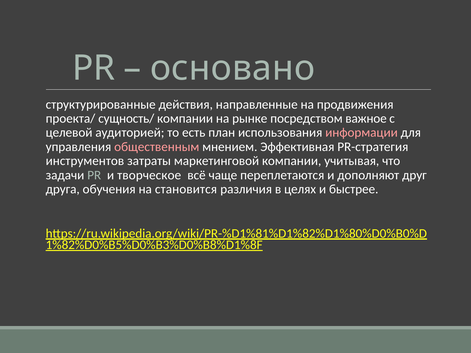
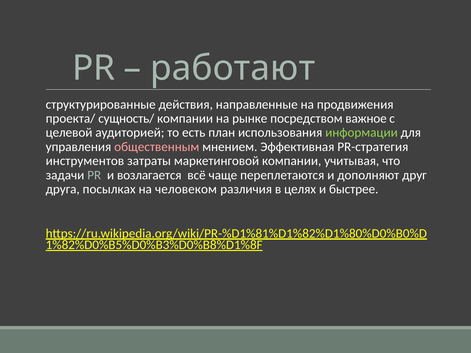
основано: основано -> работают (233, 68)
информации colour: pink -> light green (362, 133)
творческое: творческое -> возлагается (149, 175)
обучения: обучения -> посылках (109, 189)
становится: становится -> человеком (186, 189)
